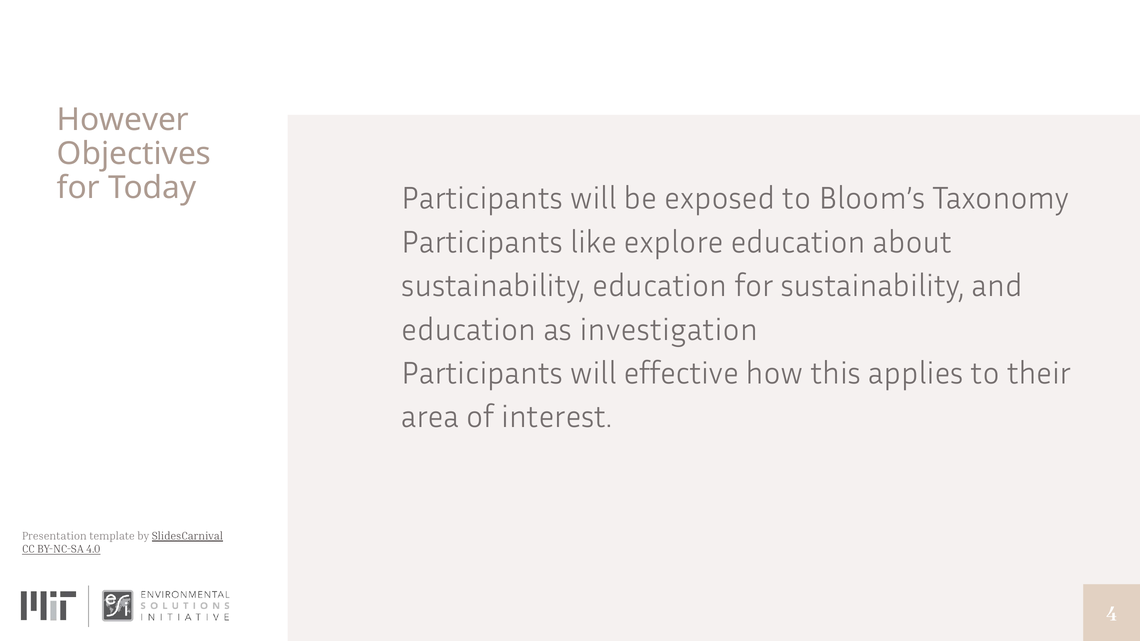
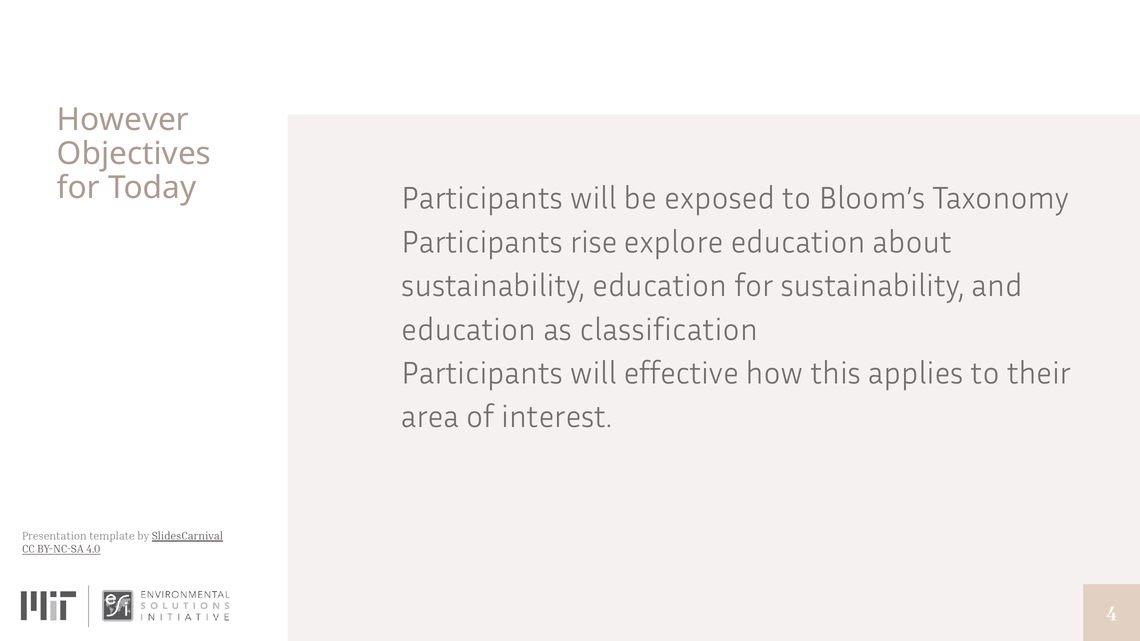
like: like -> rise (594, 242)
investigation: investigation -> classification (669, 330)
